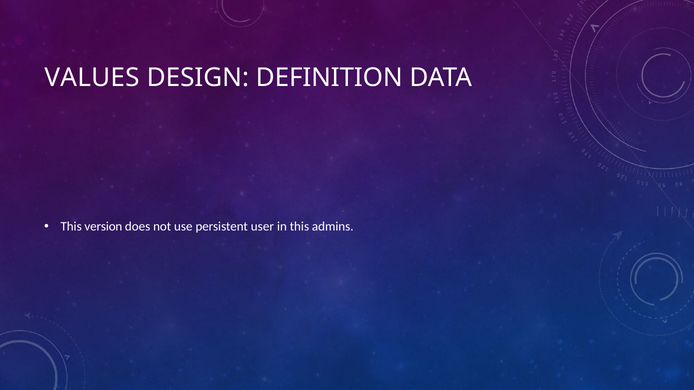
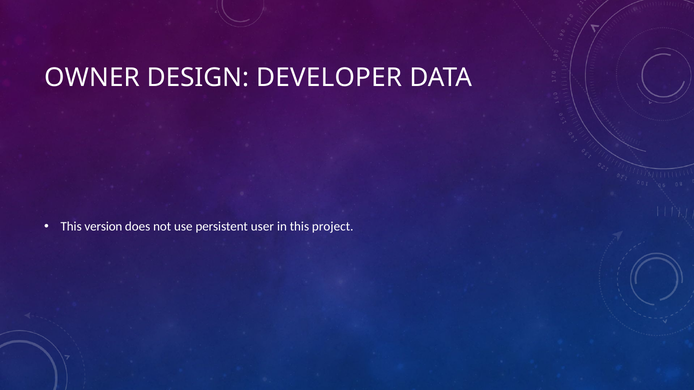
VALUES: VALUES -> OWNER (92, 78)
DEFINITION: DEFINITION -> DEVELOPER (329, 78)
admins: admins -> project (333, 227)
